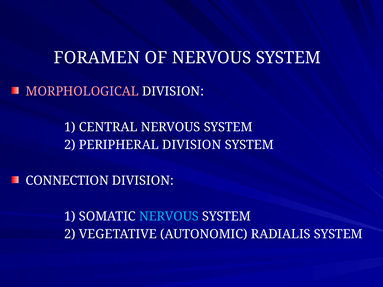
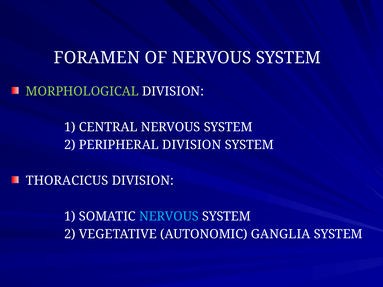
MORPHOLOGICAL colour: pink -> light green (82, 92)
CONNECTION: CONNECTION -> THORACICUS (67, 181)
RADIALIS: RADIALIS -> GANGLIA (281, 234)
